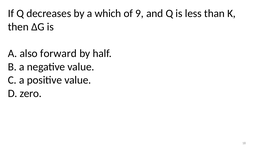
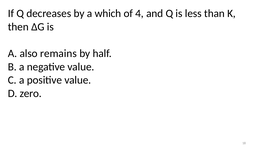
9: 9 -> 4 (140, 13)
forward: forward -> remains (58, 53)
